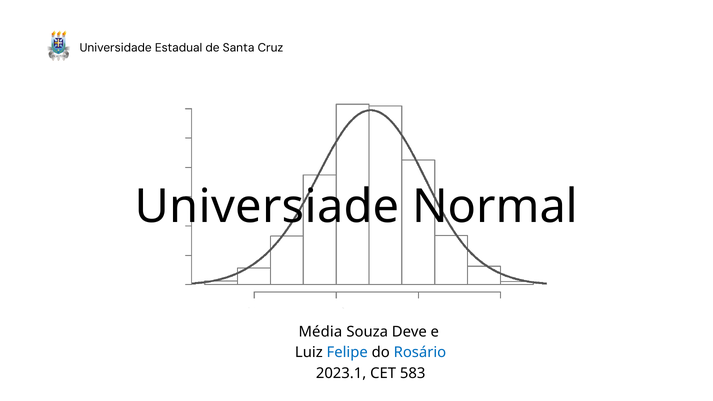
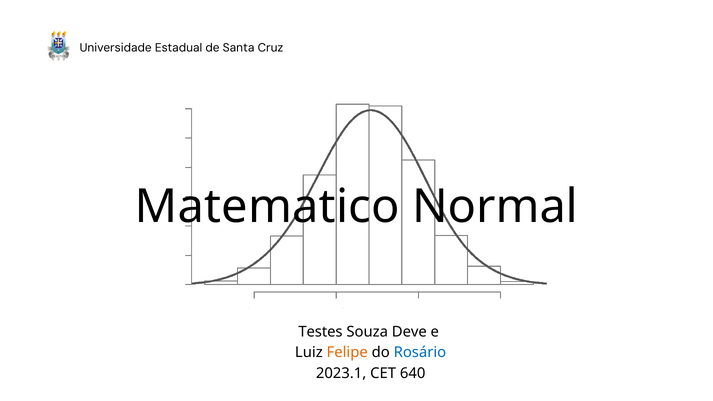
Universiade: Universiade -> Matematico (267, 207)
Média: Média -> Testes (320, 332)
Felipe colour: blue -> orange (347, 353)
583: 583 -> 640 (413, 373)
